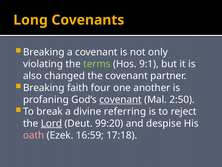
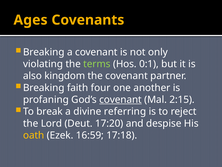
Long: Long -> Ages (31, 20)
9:1: 9:1 -> 0:1 (149, 64)
changed: changed -> kingdom (65, 76)
2:50: 2:50 -> 2:15 (182, 99)
Lord underline: present -> none (51, 123)
99:20: 99:20 -> 17:20 (109, 123)
oath colour: pink -> yellow (34, 135)
